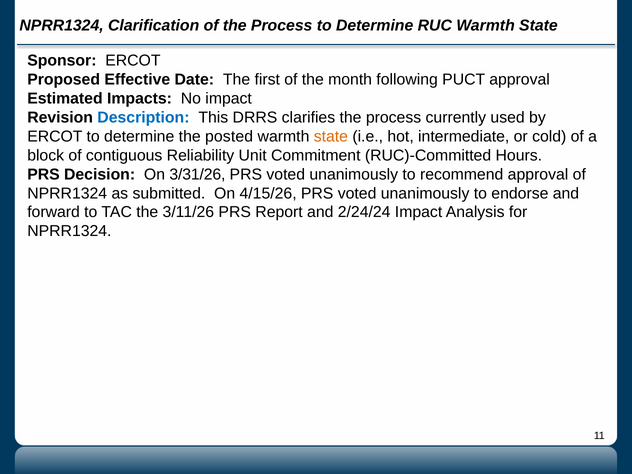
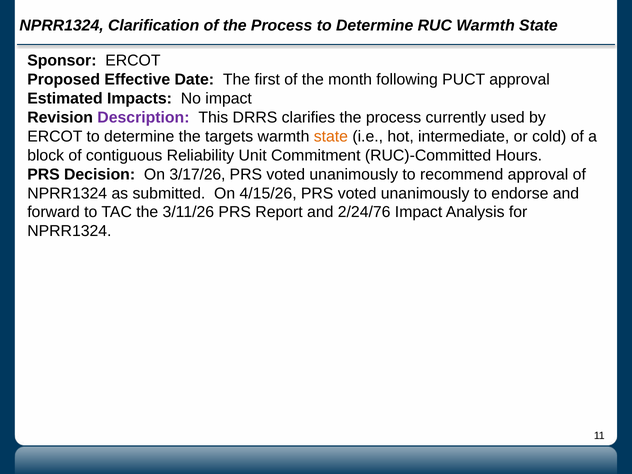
Description colour: blue -> purple (143, 117)
posted: posted -> targets (229, 136)
3/31/26: 3/31/26 -> 3/17/26 (197, 174)
2/24/24: 2/24/24 -> 2/24/76 (364, 212)
